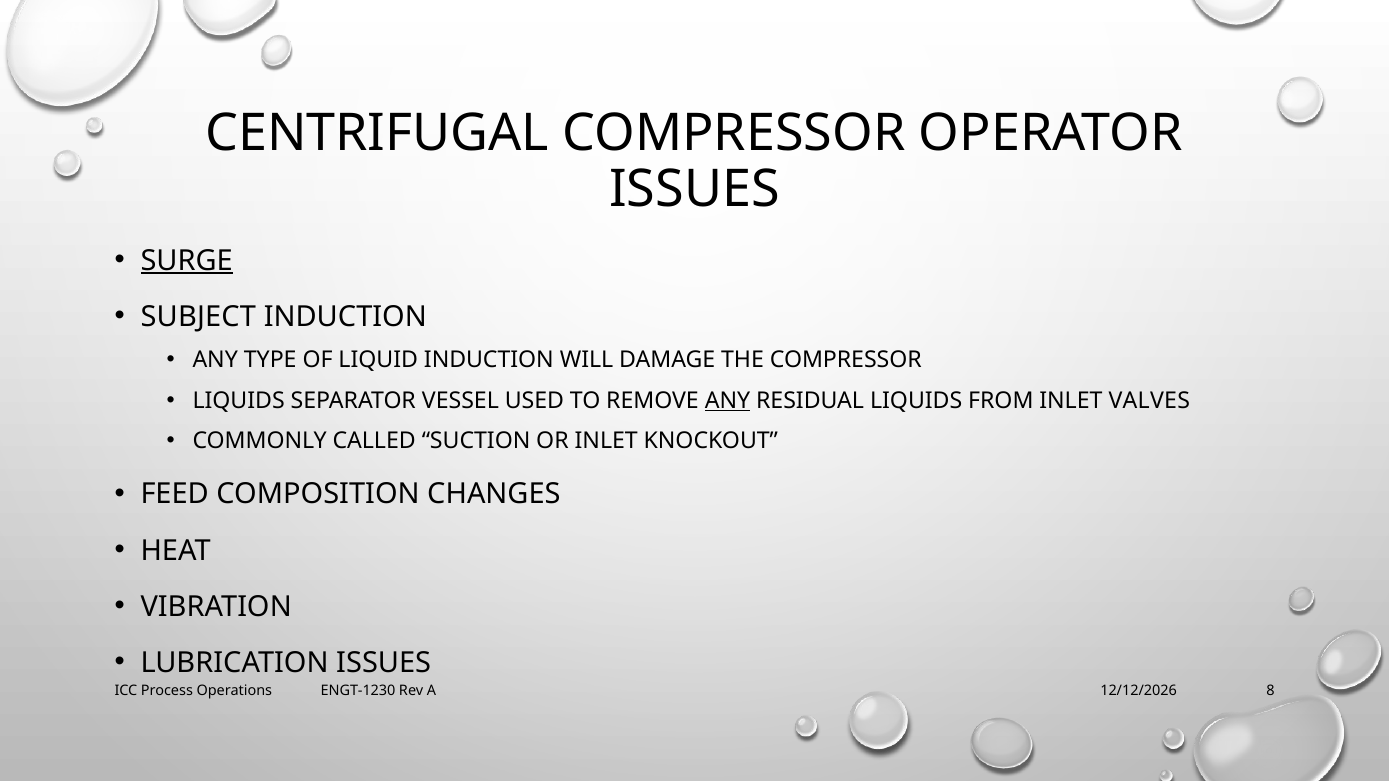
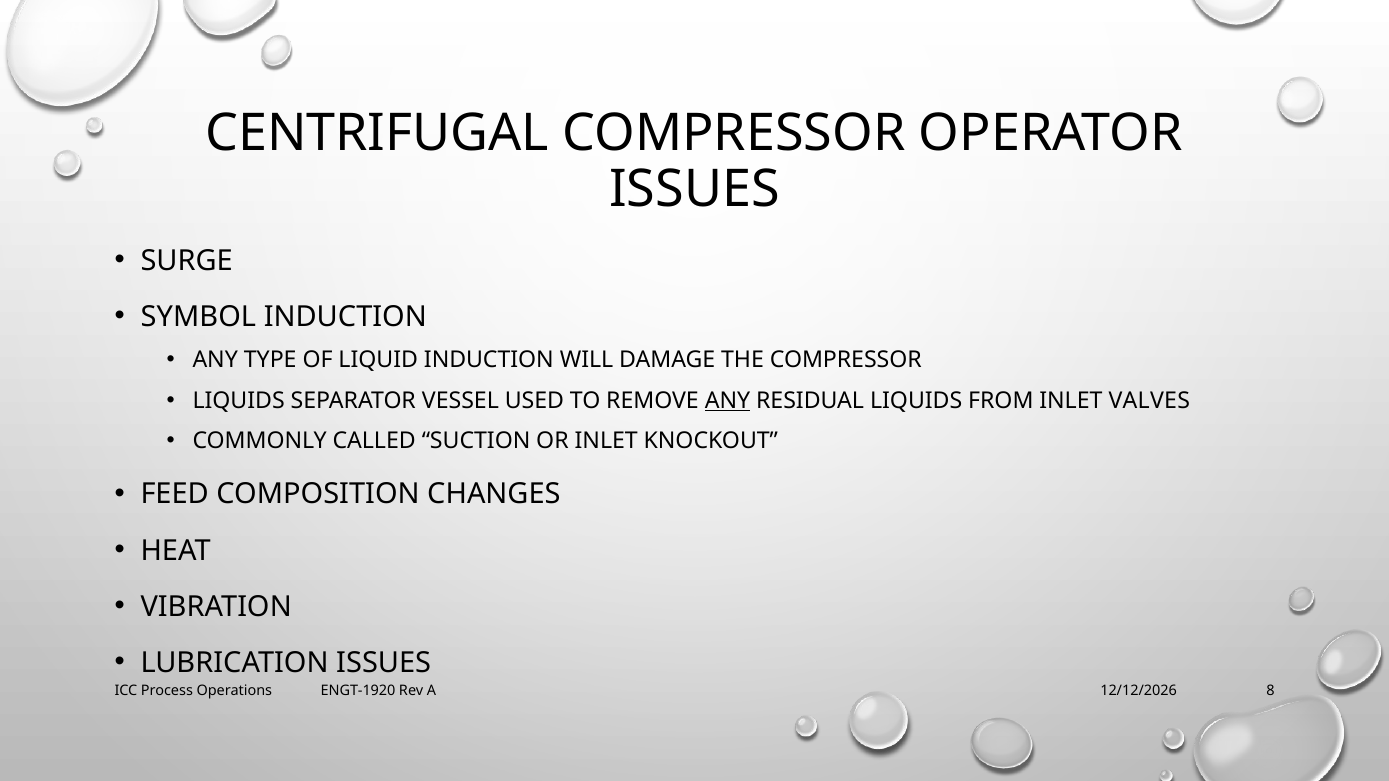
SURGE underline: present -> none (187, 261)
SUBJECT: SUBJECT -> SYMBOL (198, 317)
ENGT-1230: ENGT-1230 -> ENGT-1920 (358, 691)
